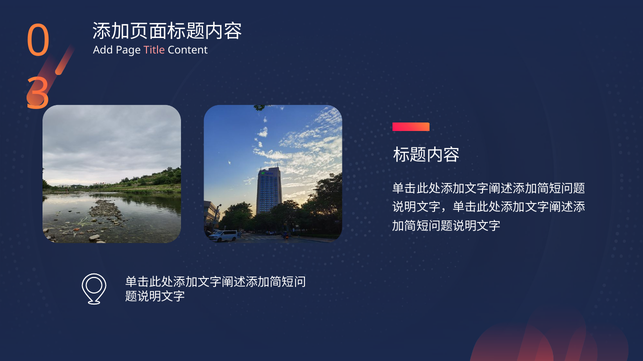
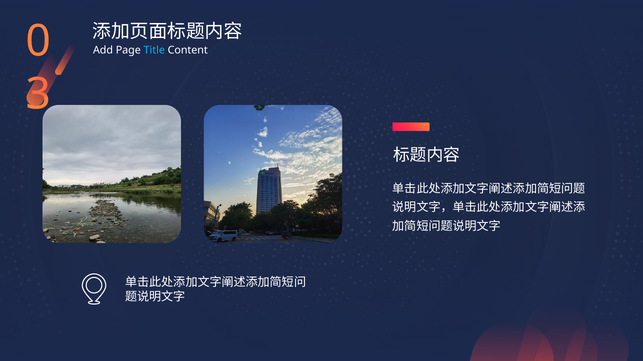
Title colour: pink -> light blue (154, 50)
